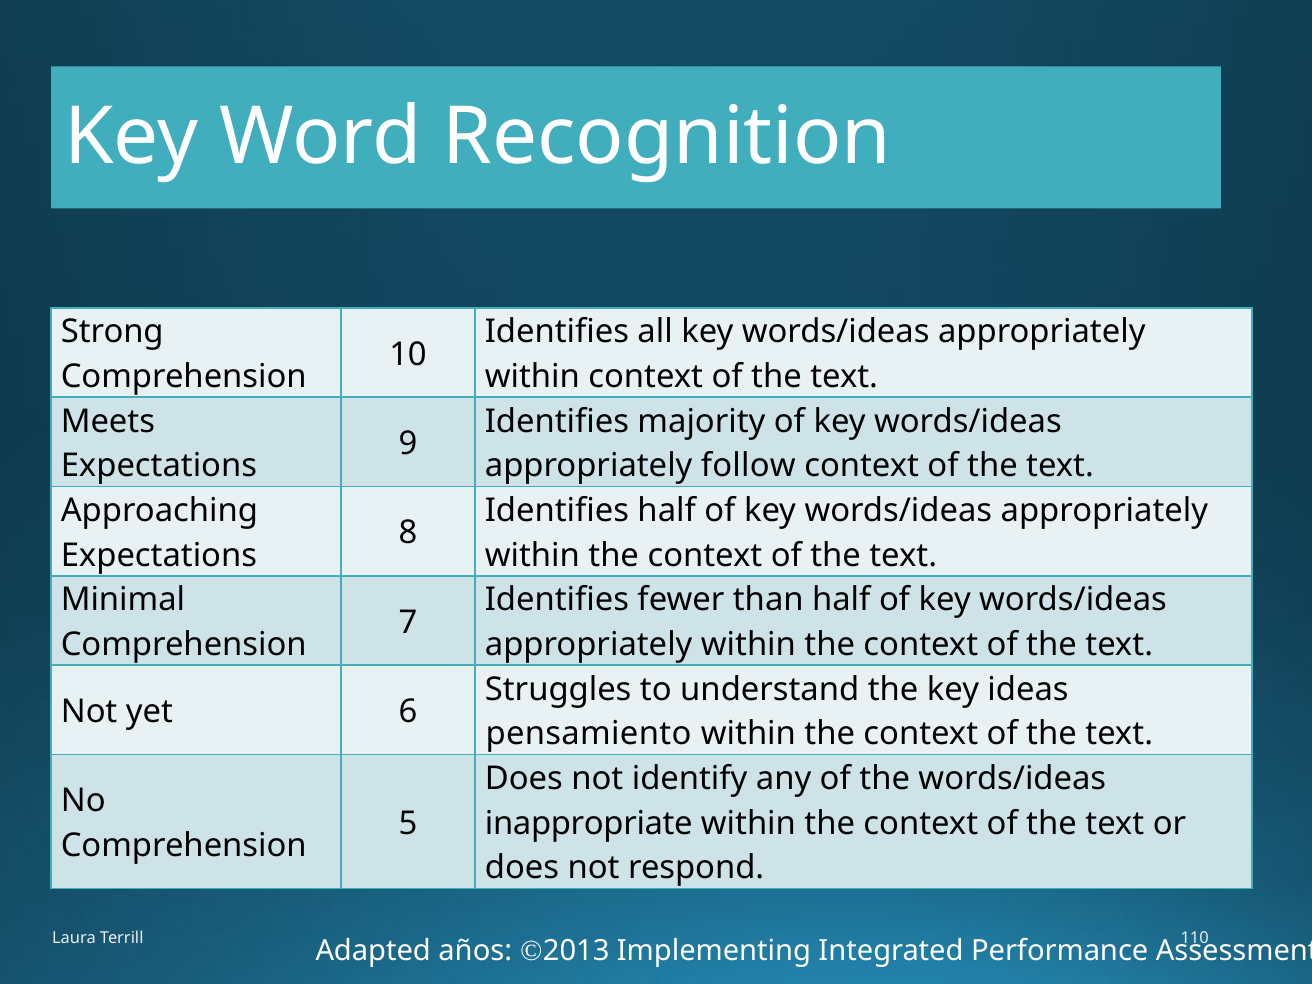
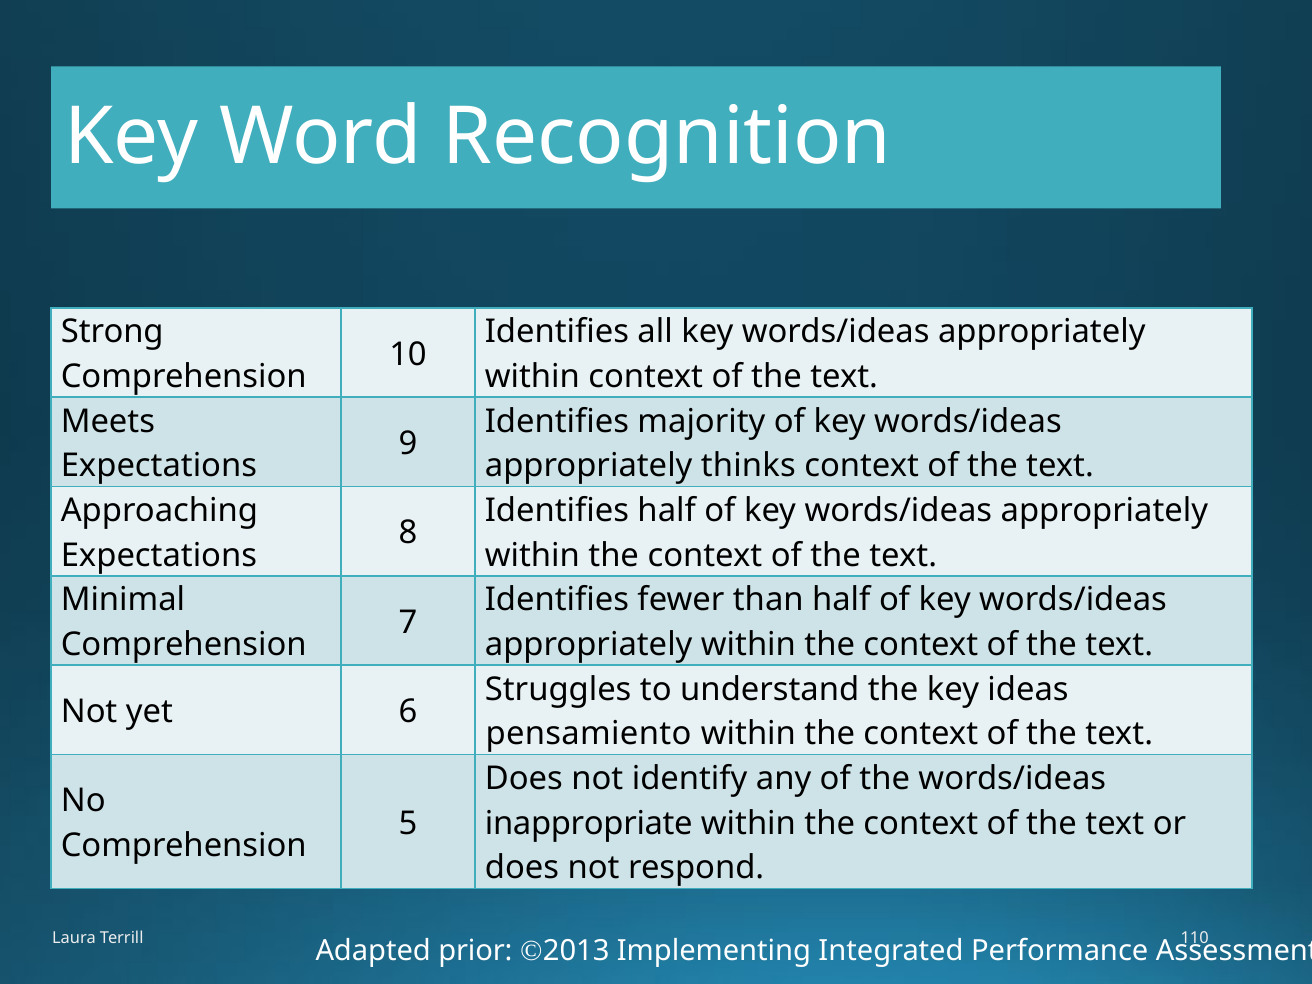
follow: follow -> thinks (748, 466)
años: años -> prior (475, 951)
